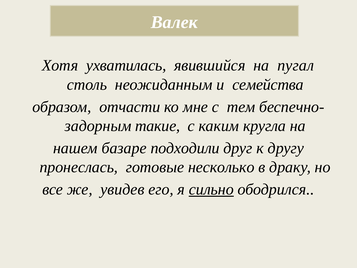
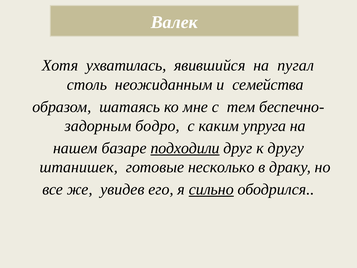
отчасти: отчасти -> шатаясь (130, 107)
такие: такие -> бодро (158, 126)
кругла: кругла -> упруга (265, 126)
подходили underline: none -> present (185, 148)
пронеслась: пронеслась -> штанишек (79, 167)
